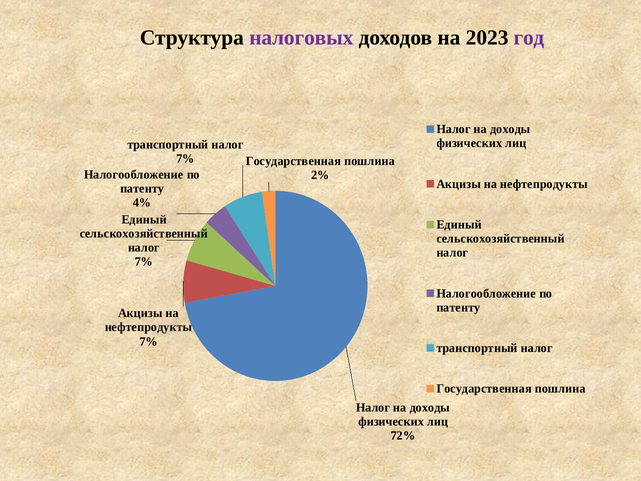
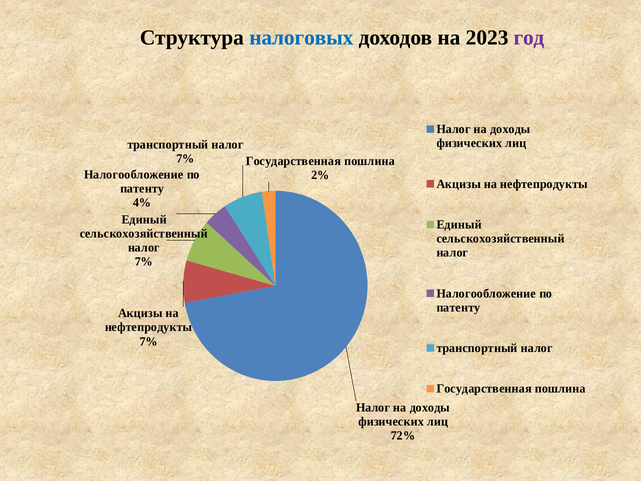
налоговых colour: purple -> blue (301, 38)
